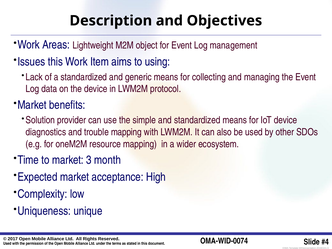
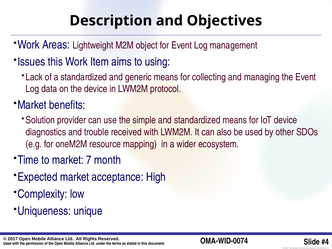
trouble mapping: mapping -> received (126, 132)
3: 3 -> 7 (89, 160)
